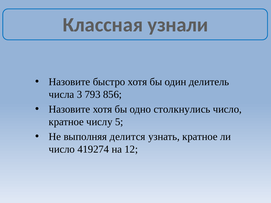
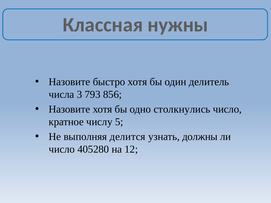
узнали: узнали -> нужны (178, 25)
узнать кратное: кратное -> должны (200, 137)
419274: 419274 -> 405280 (93, 149)
